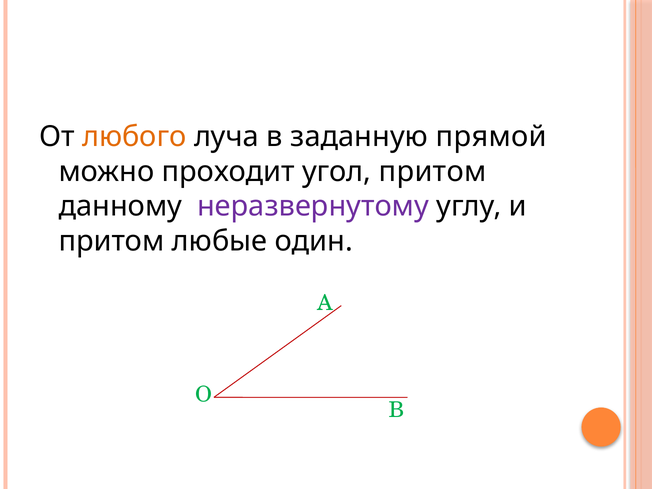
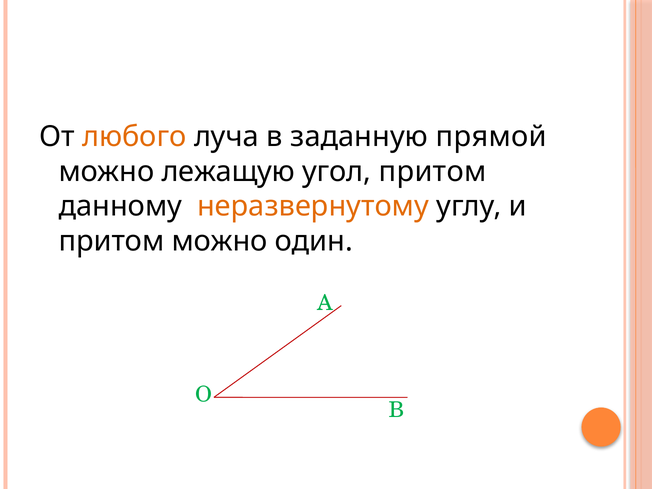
проходит: проходит -> лежащую (228, 172)
неразвернутому colour: purple -> orange (313, 206)
притом любые: любые -> можно (220, 241)
